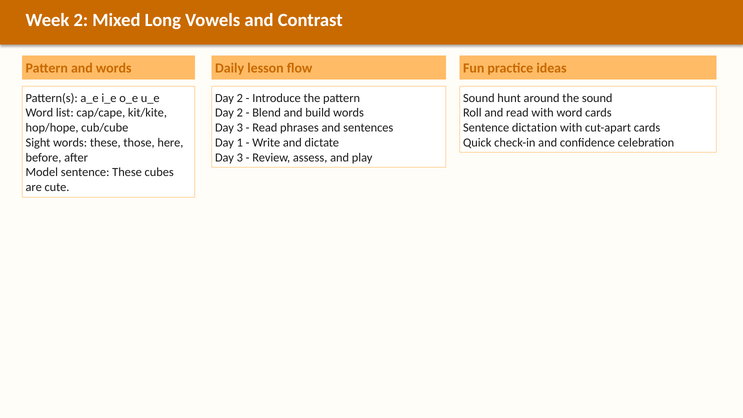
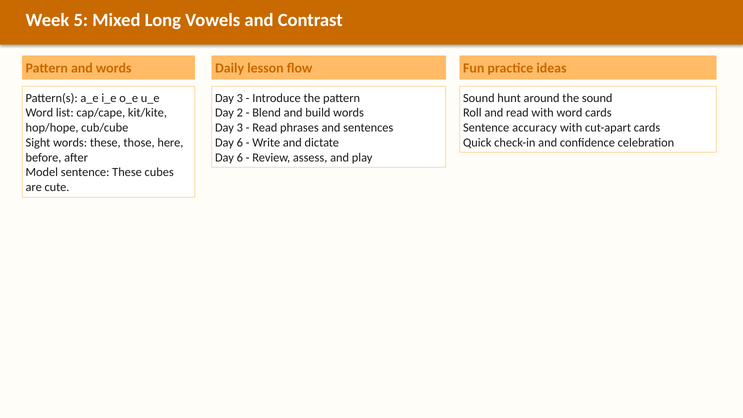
Week 2: 2 -> 5 (81, 20)
2: 2 -> 3 (240, 98)
dictation: dictation -> accuracy (535, 128)
1: 1 -> 6 (240, 143)
3: 3 -> 6 (240, 157)
